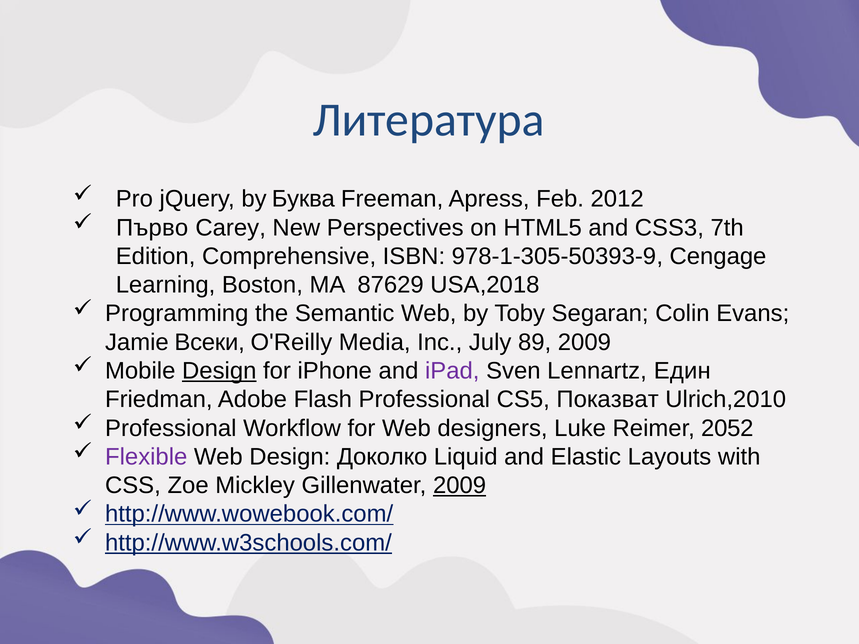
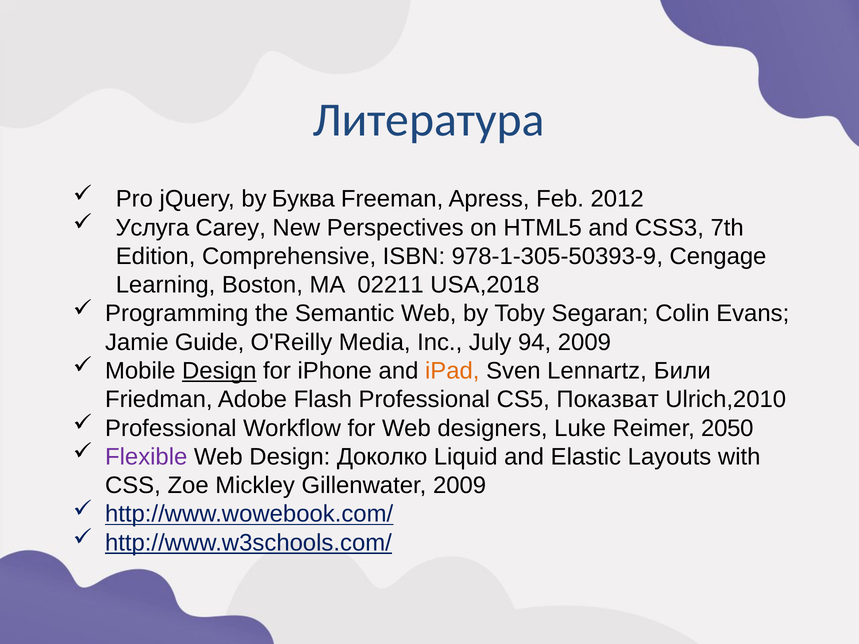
Първо: Първо -> Услуга (152, 228)
87629: 87629 -> 02211 (391, 285)
Всеки: Всеки -> Guide (210, 342)
89: 89 -> 94 (535, 342)
iPad colour: purple -> orange (452, 371)
Един: Един -> Били (682, 371)
2052: 2052 -> 2050 (727, 428)
2009 underline: present -> none (460, 486)
